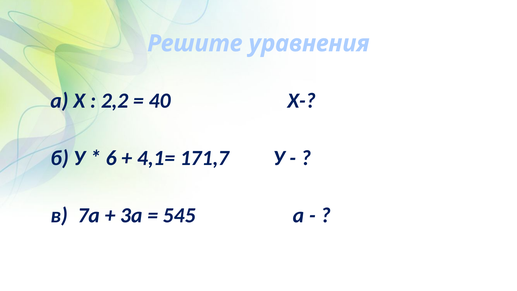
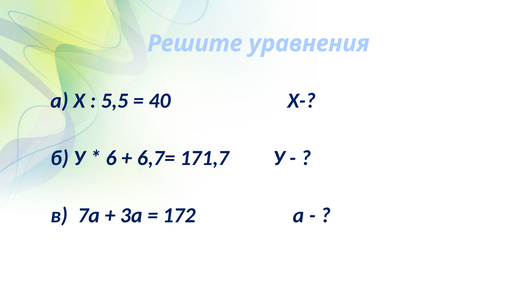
2,2: 2,2 -> 5,5 (115, 100)
4,1=: 4,1= -> 6,7= (156, 158)
545: 545 -> 172 (179, 215)
